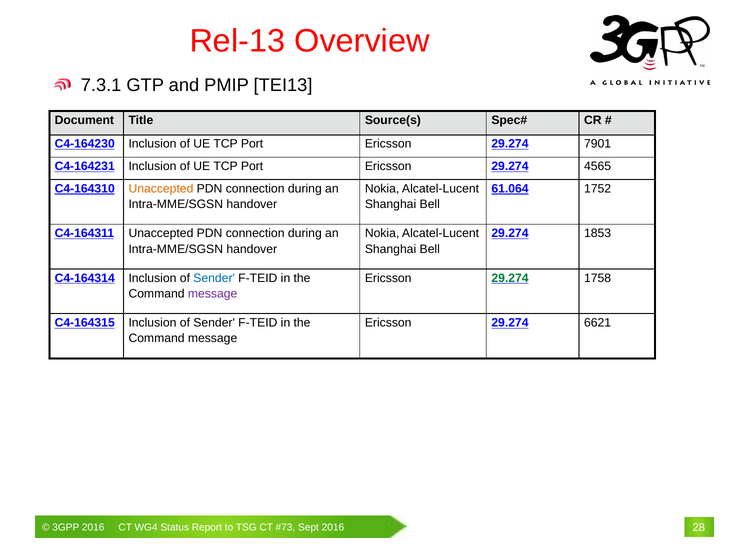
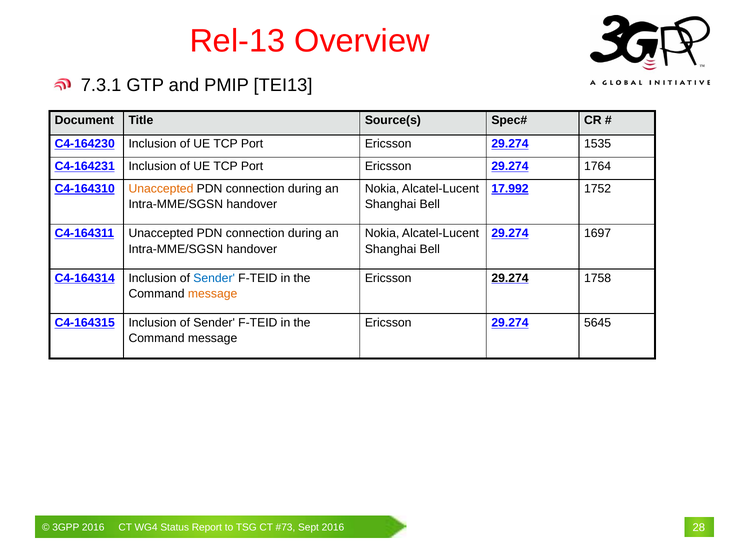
7901: 7901 -> 1535 (598, 144)
4565: 4565 -> 1764 (598, 166)
61.064: 61.064 -> 17.992 (510, 189)
1853: 1853 -> 1697 (598, 233)
29.274 colour: green -> black (510, 278)
message colour: purple -> orange (213, 294)
6621: 6621 -> 5645 (598, 323)
